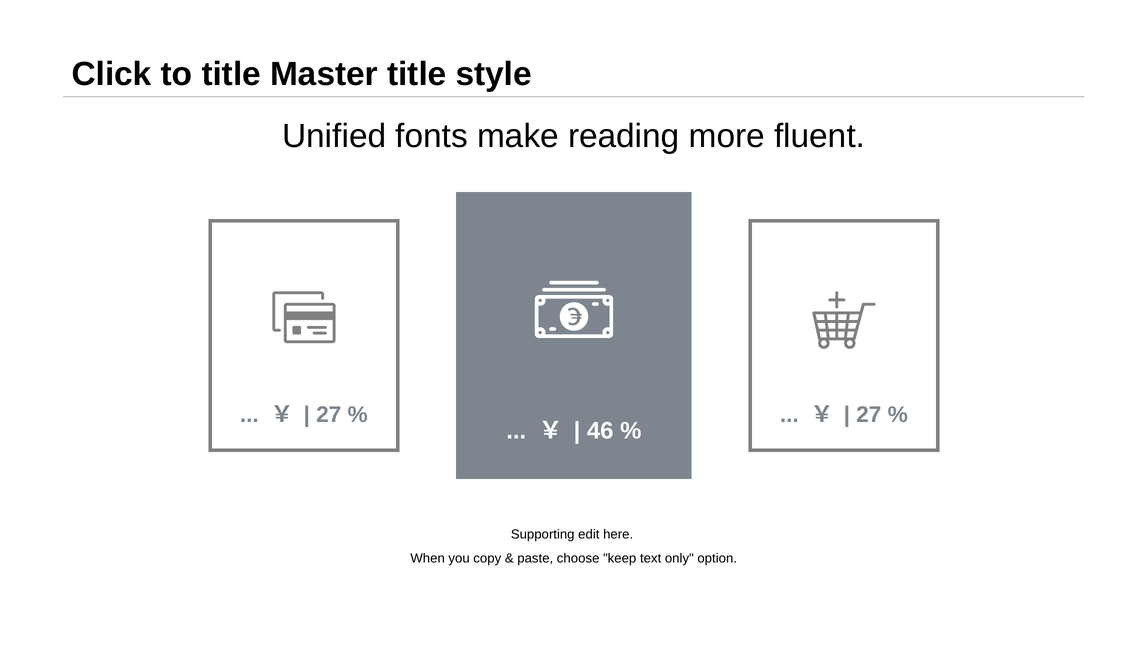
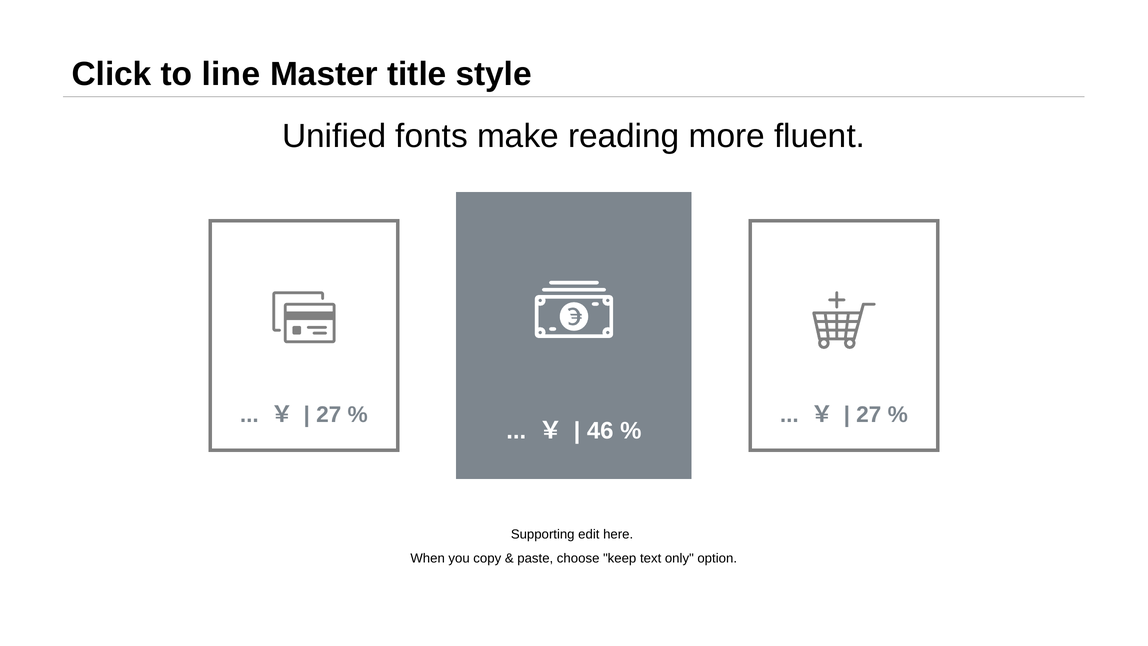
to title: title -> line (231, 74)
